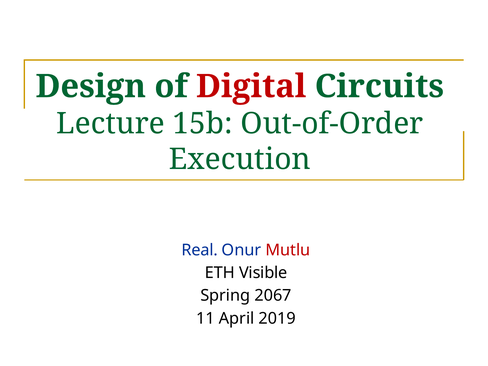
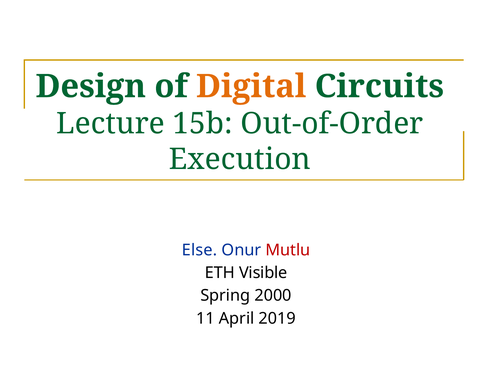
Digital colour: red -> orange (251, 86)
Real: Real -> Else (199, 250)
2067: 2067 -> 2000 (273, 296)
